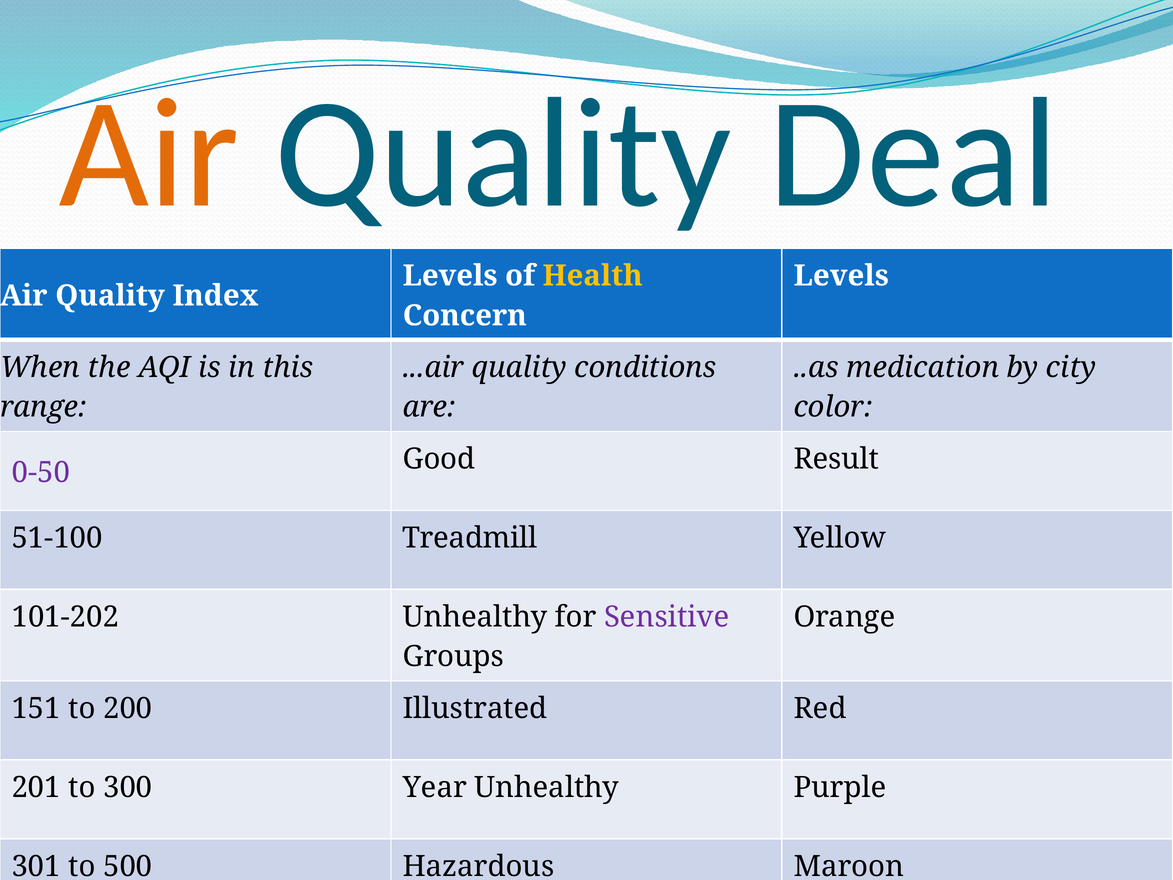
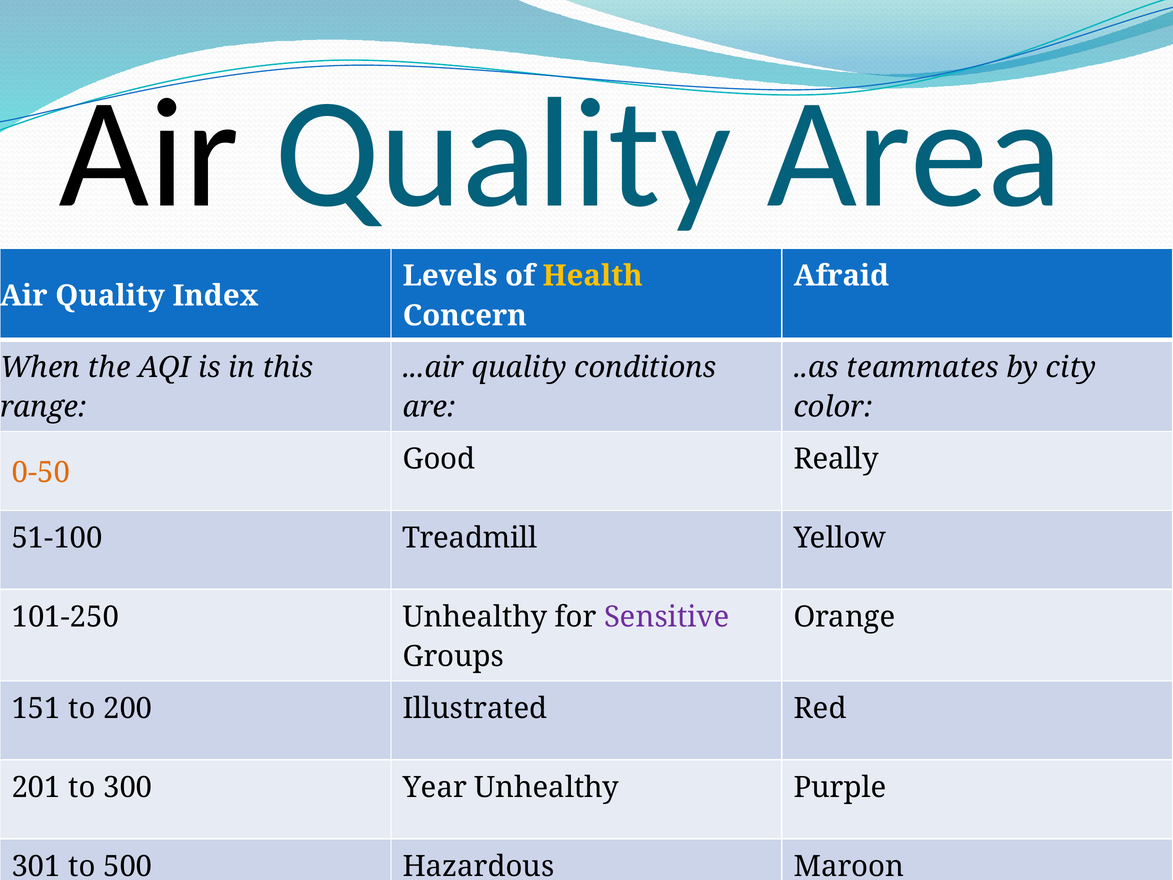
Air colour: orange -> black (149, 154)
Deal: Deal -> Area (915, 154)
Levels: Levels -> Afraid (841, 276)
medication: medication -> teammates (923, 367)
0-50 colour: purple -> orange (41, 472)
Result: Result -> Really (836, 459)
101-202: 101-202 -> 101-250 (65, 617)
